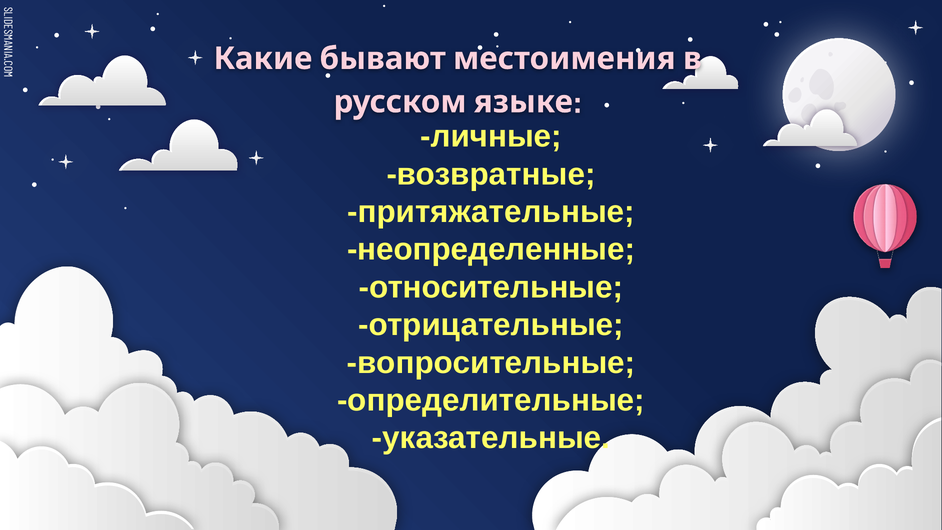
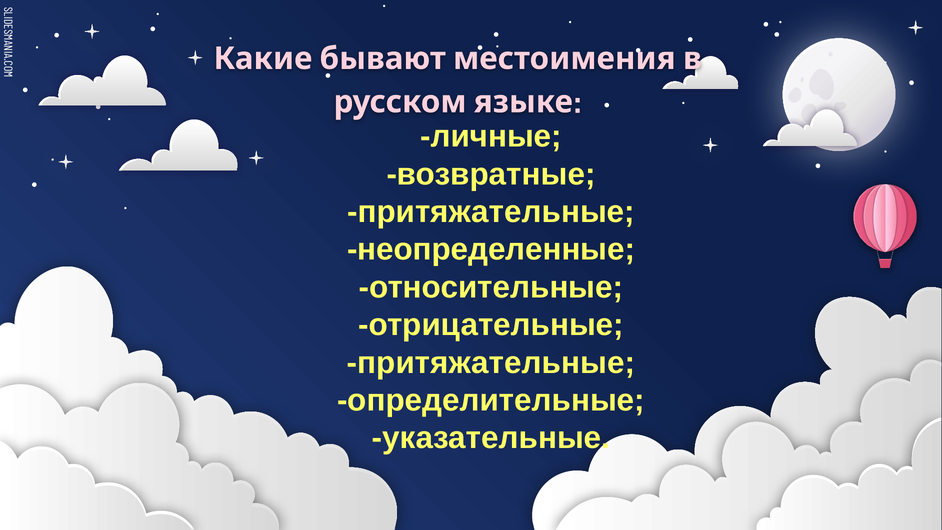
вопросительные: вопросительные -> притяжательные (491, 363)
